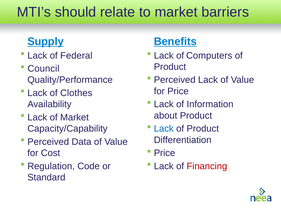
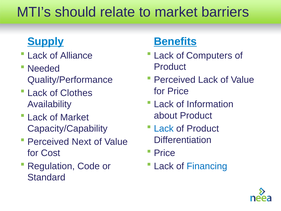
Federal: Federal -> Alliance (76, 55)
Council: Council -> Needed (44, 69)
Data: Data -> Next (81, 142)
Financing colour: red -> blue (207, 166)
